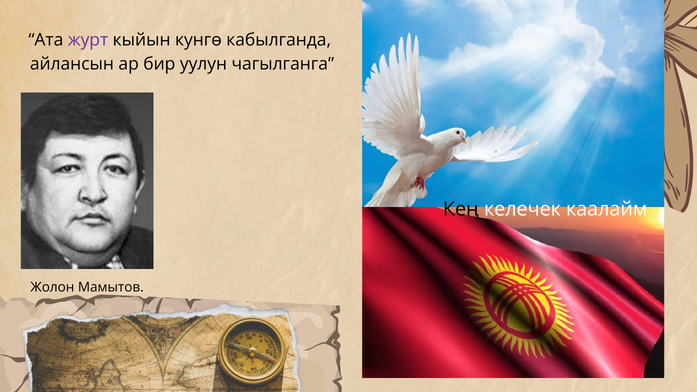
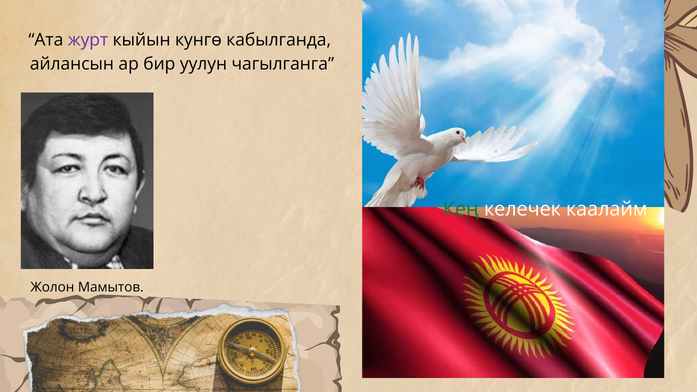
Кең colour: black -> green (461, 209)
